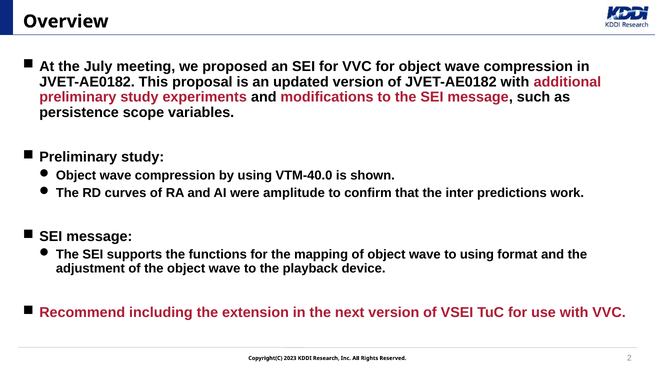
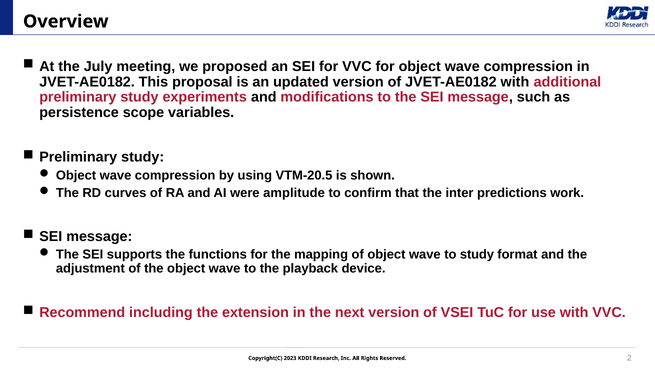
VTM-40.0: VTM-40.0 -> VTM-20.5 (304, 176)
to using: using -> study (477, 255)
